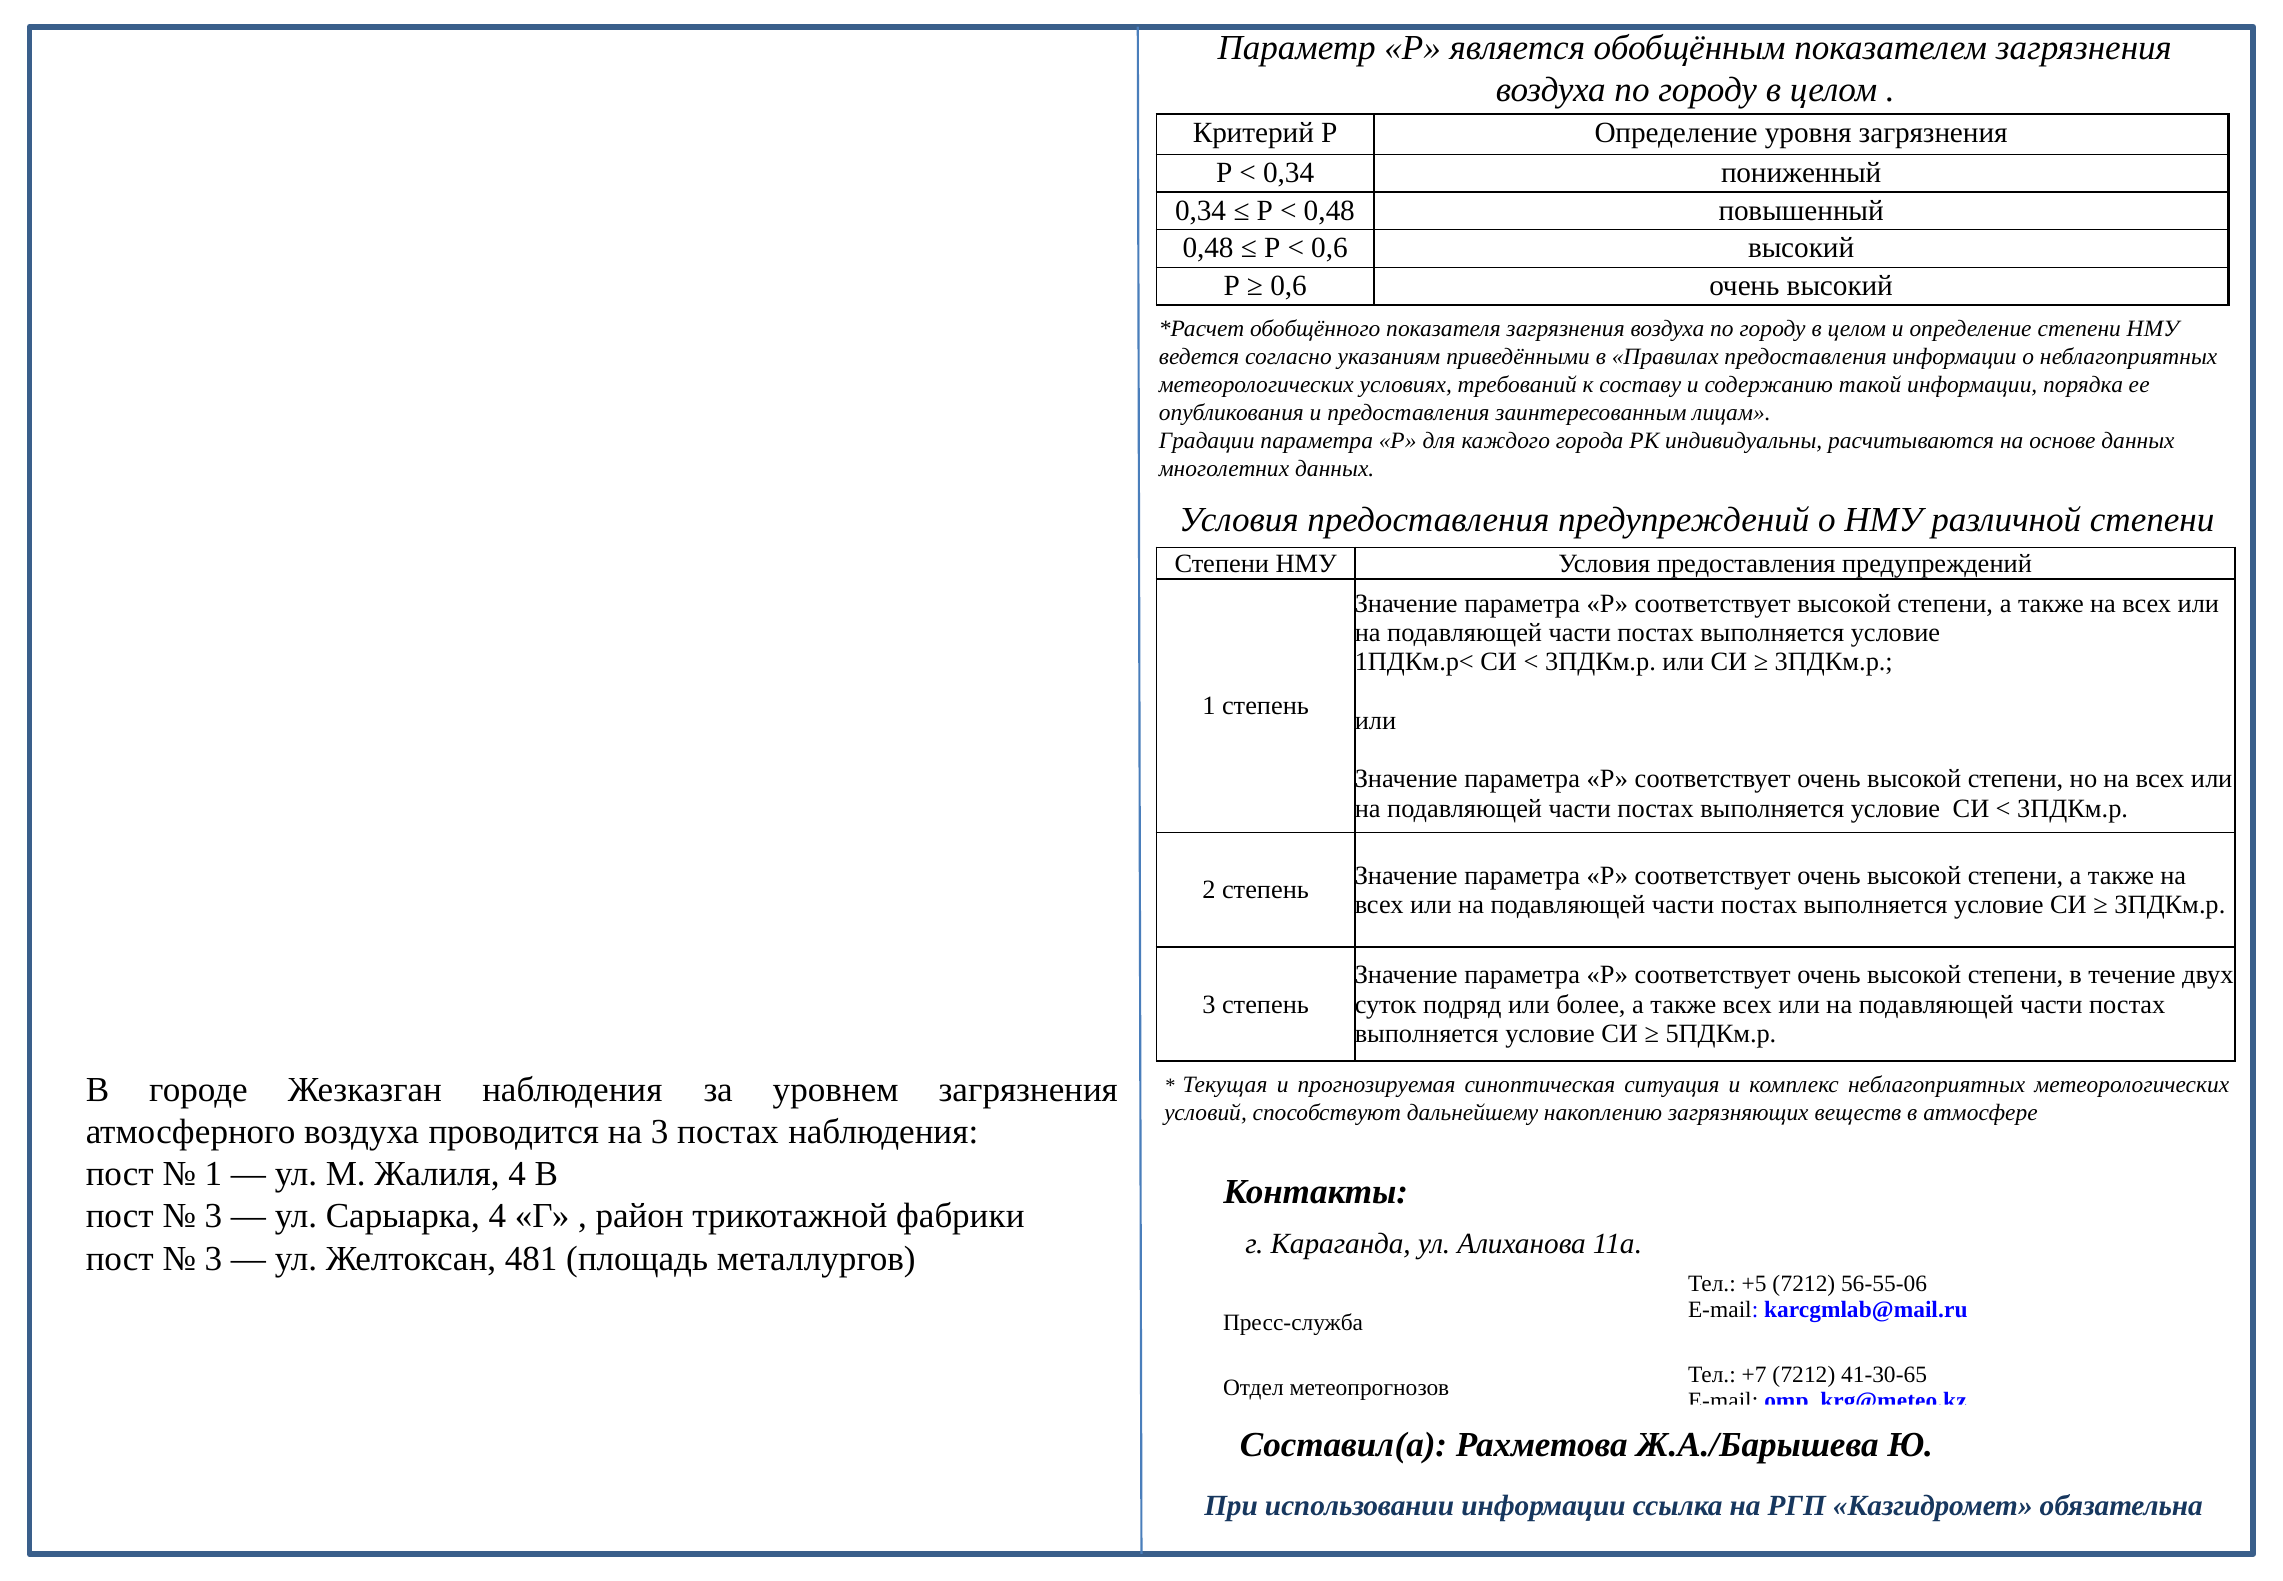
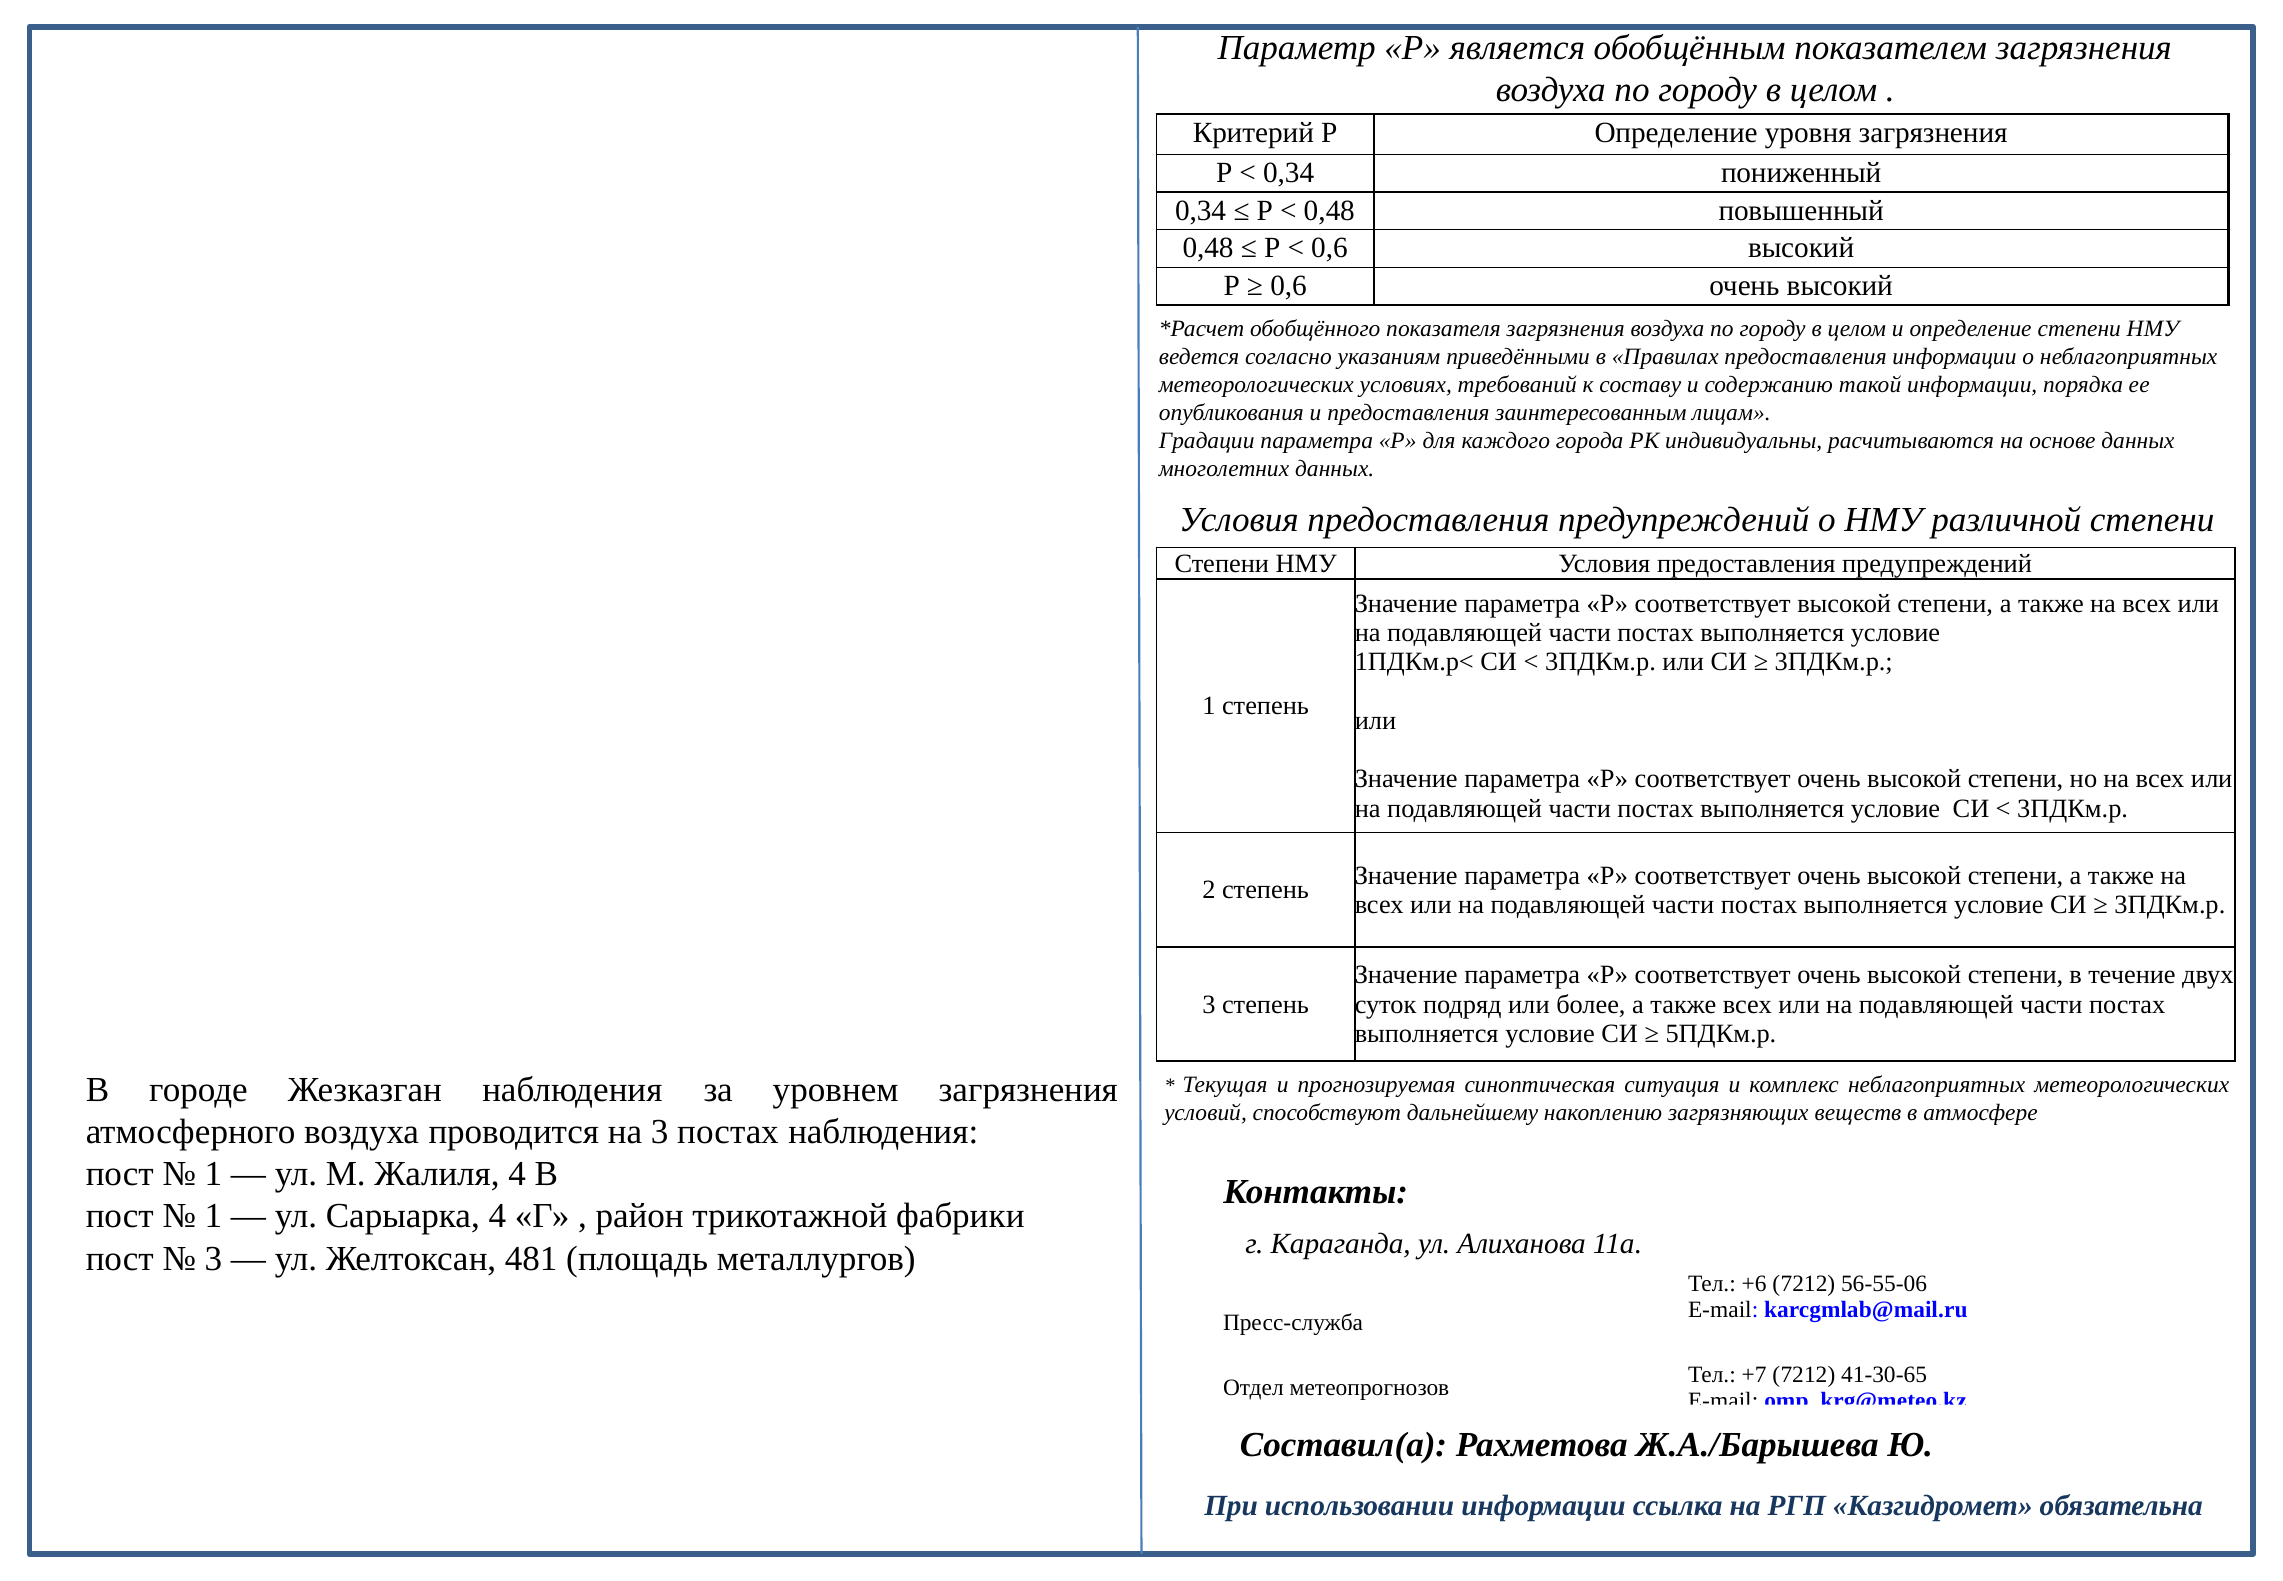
3: 3 -> 1 (213, 1216)
+5: +5 -> +6 (1754, 1283)
